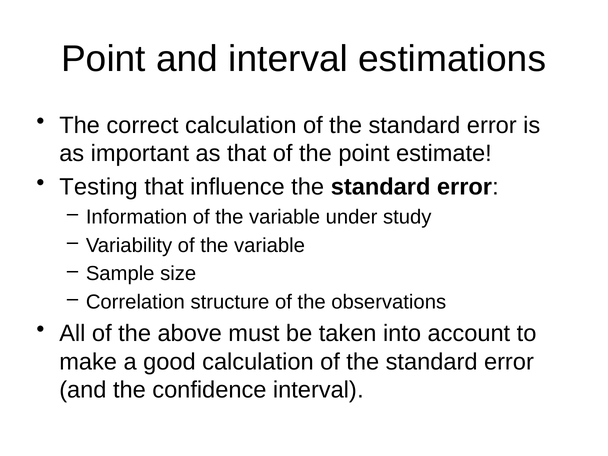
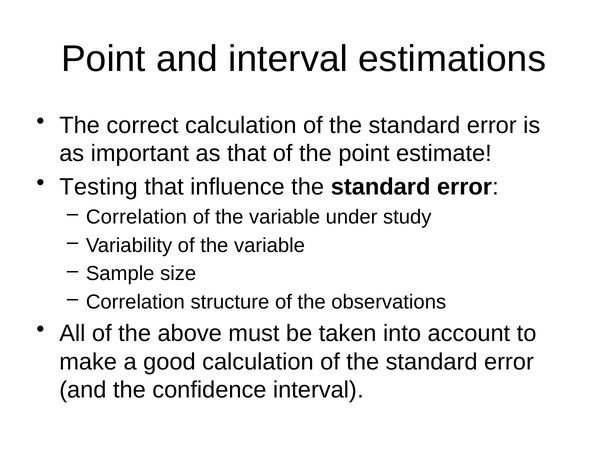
Information: Information -> Correlation (136, 217)
